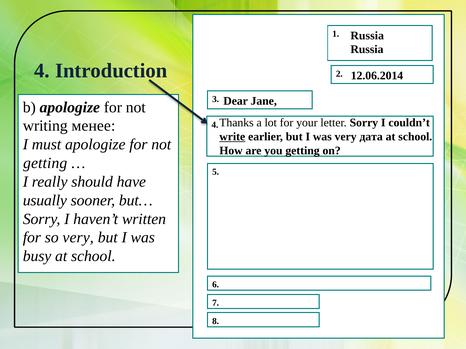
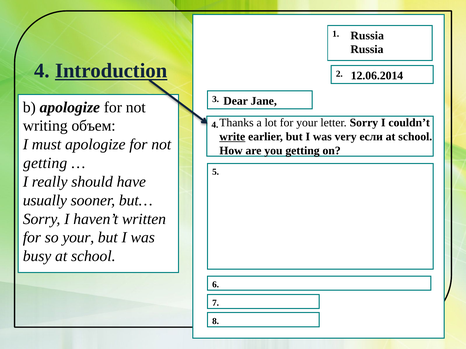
Introduction underline: none -> present (111, 71)
менее: менее -> объем (94, 126)
дата: дата -> если (371, 137)
so very: very -> your (78, 238)
